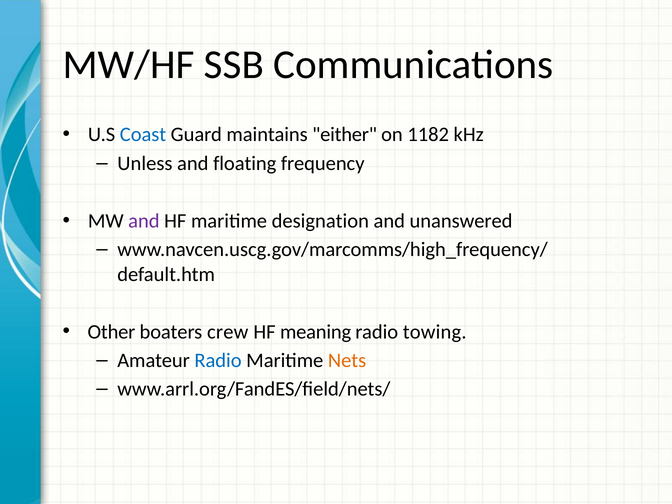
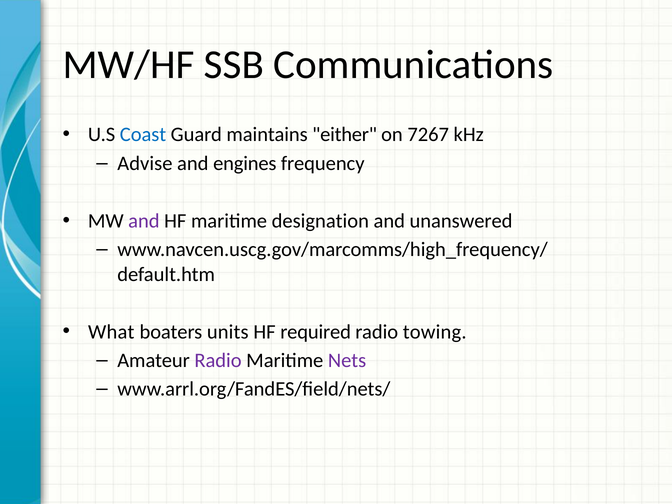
1182: 1182 -> 7267 (428, 135)
Unless: Unless -> Advise (145, 163)
floating: floating -> engines (245, 163)
Other: Other -> What (111, 332)
crew: crew -> units (228, 332)
meaning: meaning -> required (316, 332)
Radio colour: blue -> purple (218, 360)
Nets colour: orange -> purple (347, 360)
